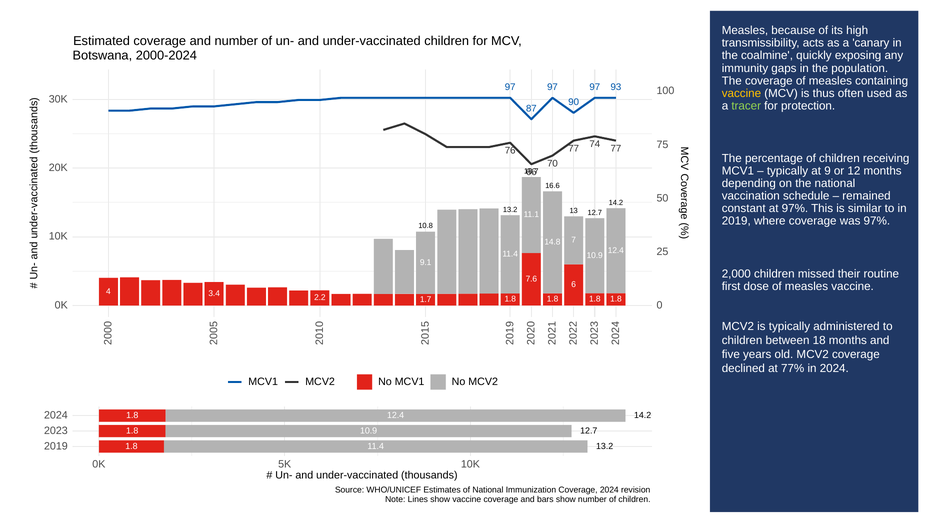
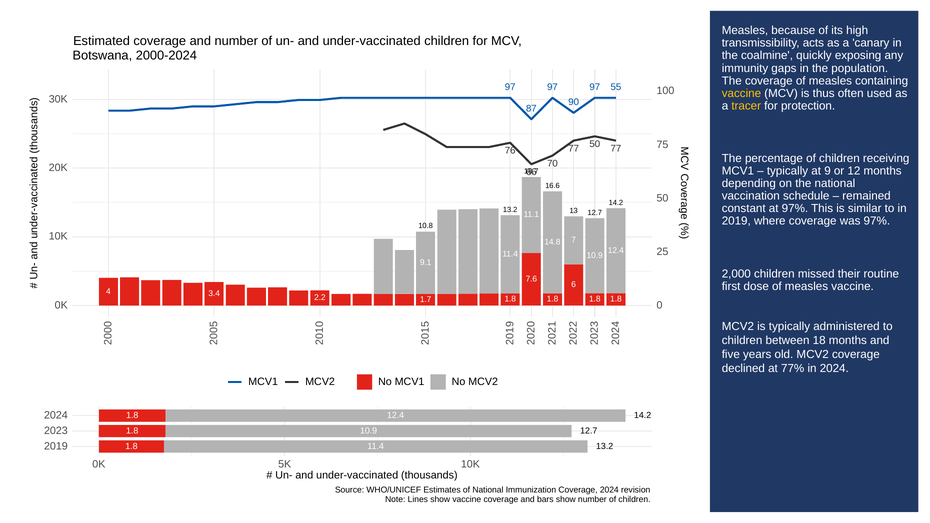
93: 93 -> 55 (616, 87)
tracer colour: light green -> yellow (746, 106)
77 74: 74 -> 50 (595, 144)
